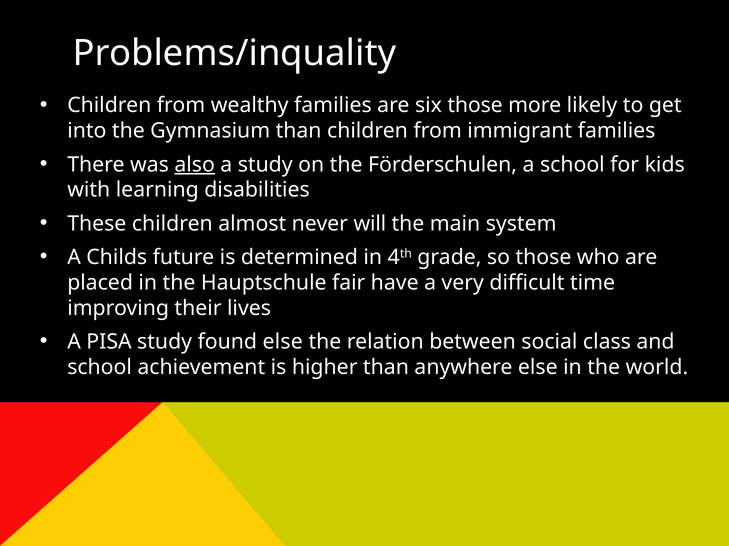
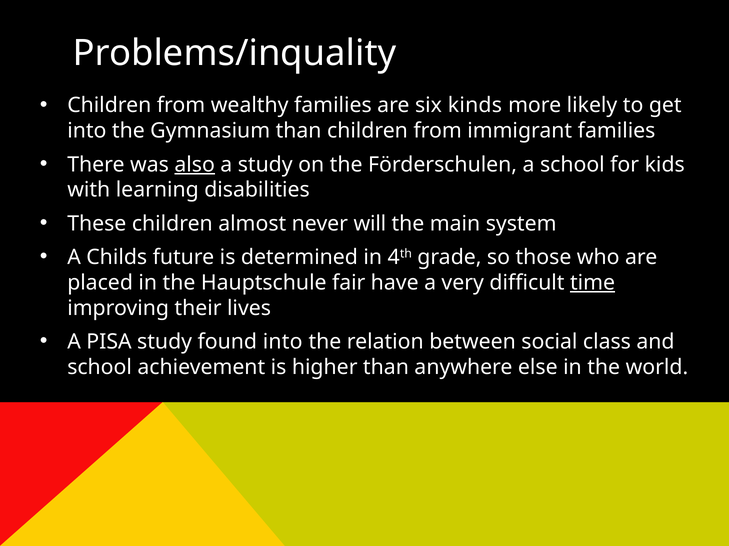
six those: those -> kinds (475, 106)
time underline: none -> present (593, 283)
found else: else -> into (283, 342)
